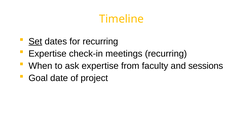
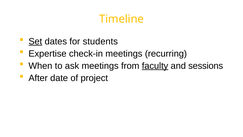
for recurring: recurring -> students (100, 41)
ask expertise: expertise -> meetings (100, 66)
faculty underline: none -> present (155, 66)
Goal: Goal -> After (38, 78)
